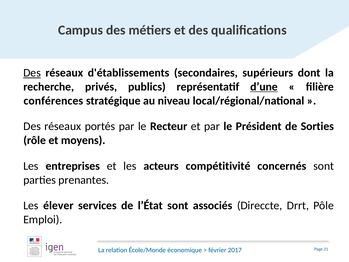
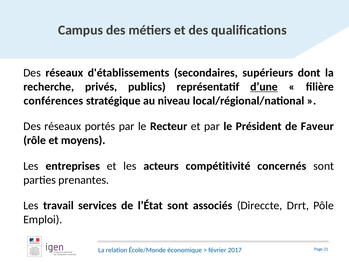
Des underline: present -> none (32, 73)
Sorties: Sorties -> Faveur (317, 126)
élever: élever -> travail (58, 205)
